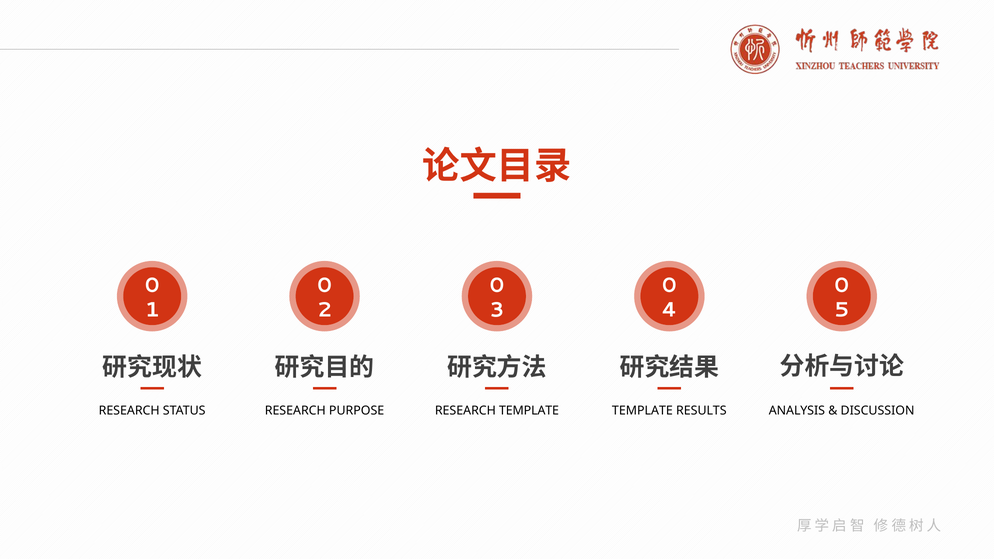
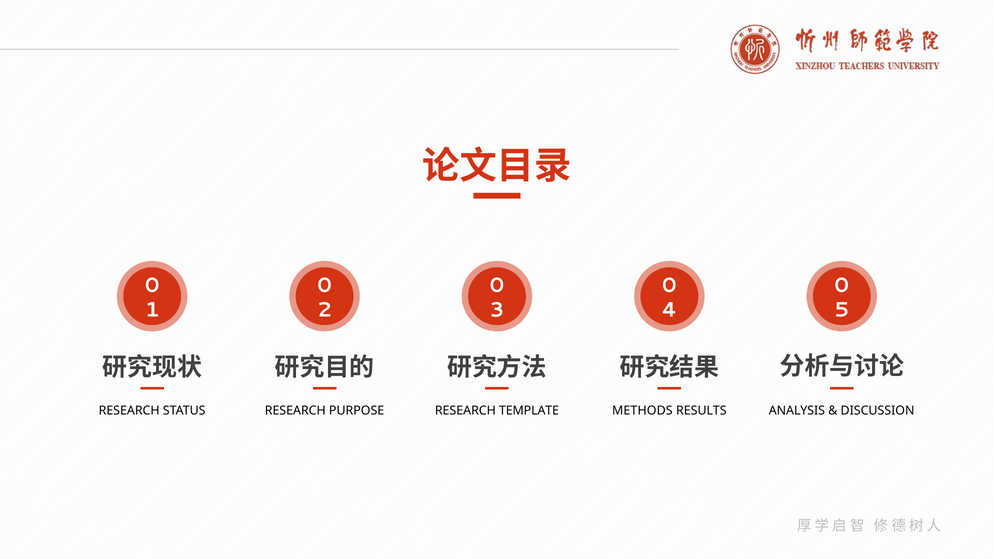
TEMPLATE: TEMPLATE -> METHODS (642, 411)
